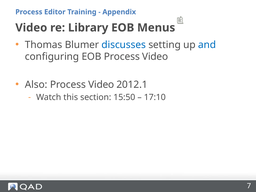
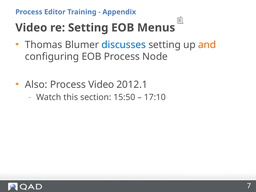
re Library: Library -> Setting (88, 28)
and colour: blue -> orange (207, 45)
EOB Process Video: Video -> Node (155, 57)
